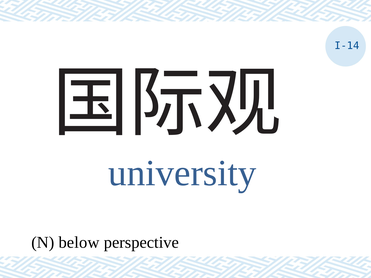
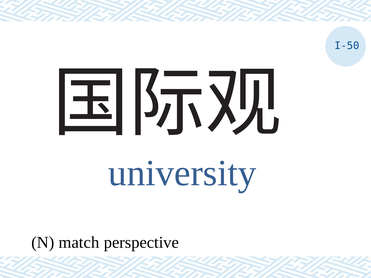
I-14: I-14 -> I-50 (347, 46)
below: below -> match (79, 243)
